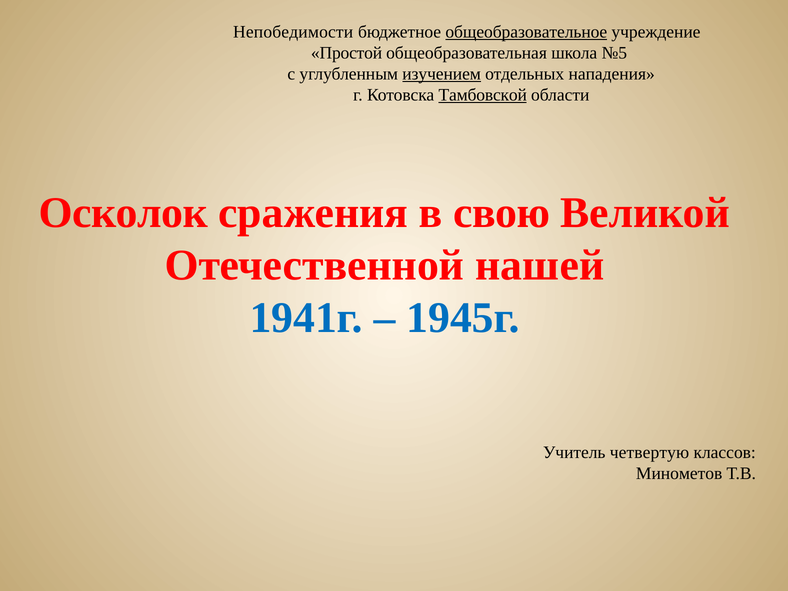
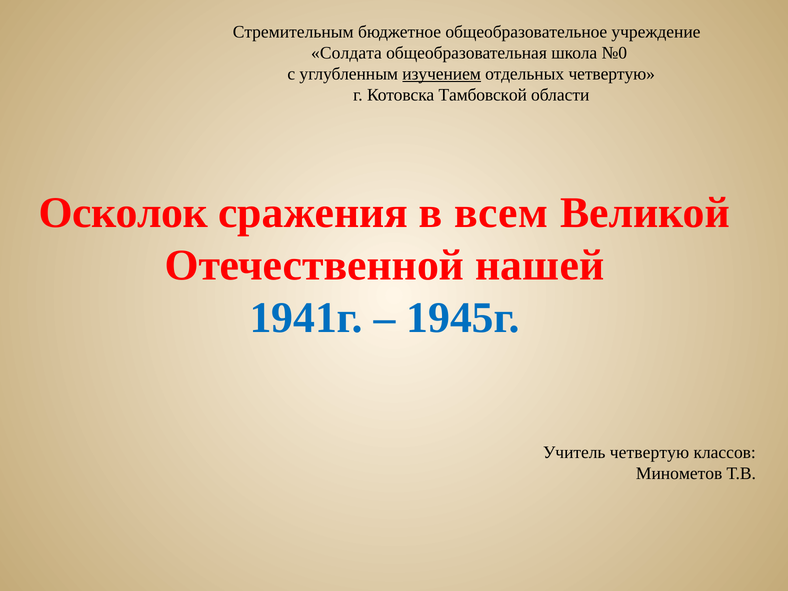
Непобедимости: Непобедимости -> Стремительным (293, 32)
общеобразовательное underline: present -> none (526, 32)
Простой: Простой -> Солдата (346, 53)
№5: №5 -> №0 (614, 53)
отдельных нападения: нападения -> четвертую (612, 74)
Тамбовской underline: present -> none (483, 95)
свою: свою -> всем (501, 213)
